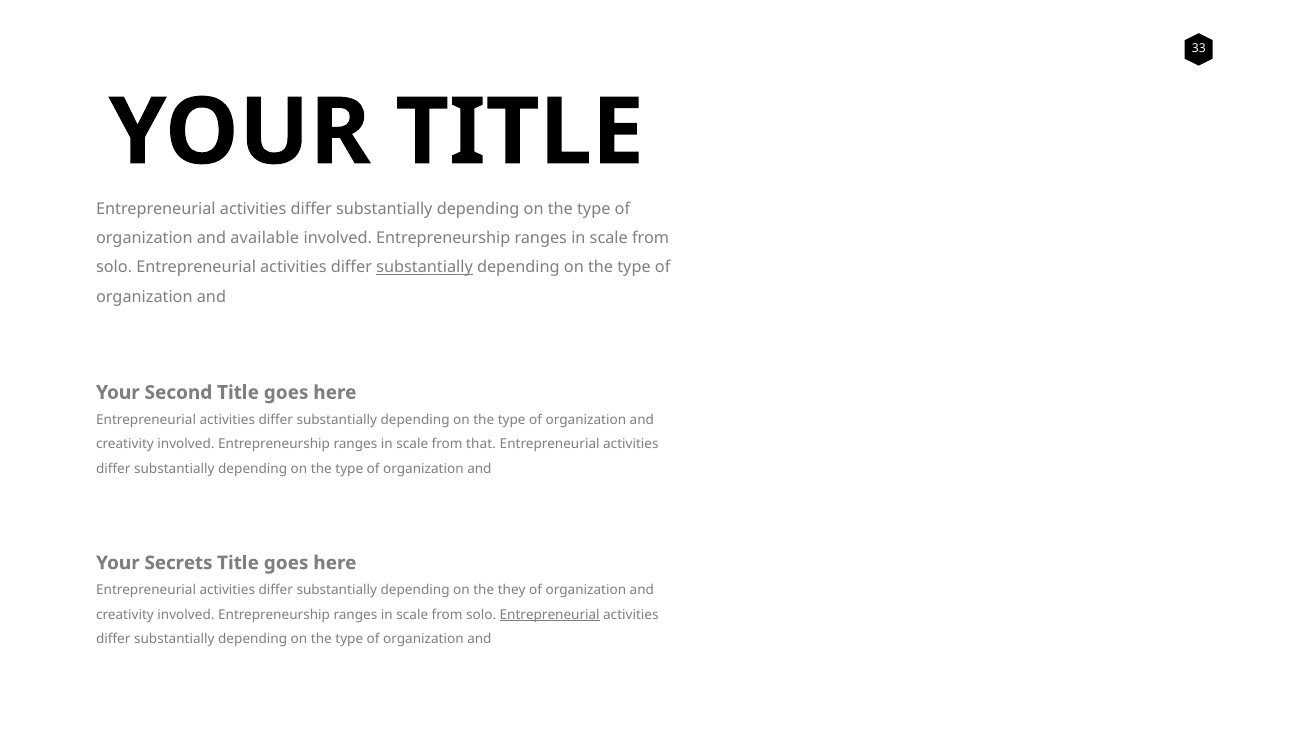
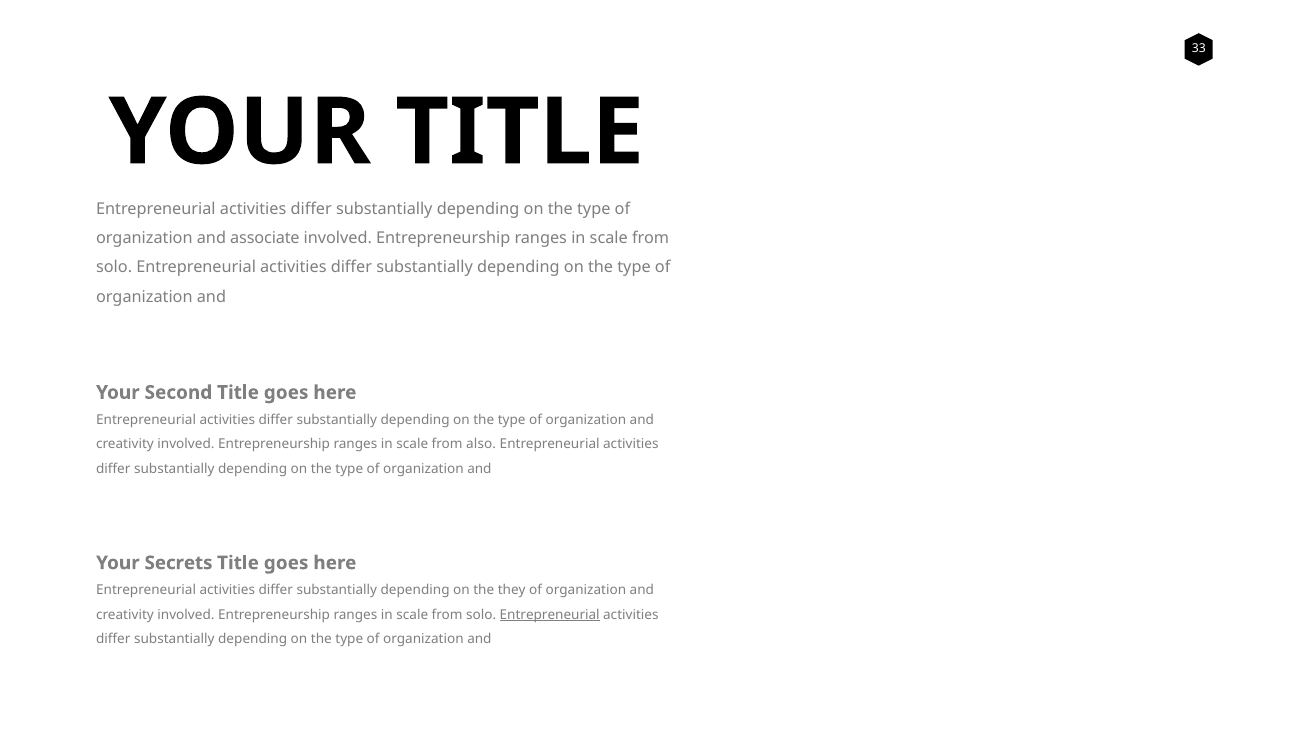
available: available -> associate (265, 238)
substantially underline: present -> none (425, 267)
that: that -> also (481, 444)
